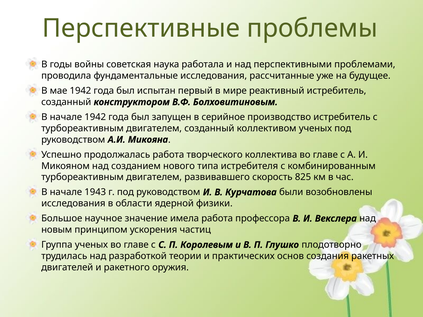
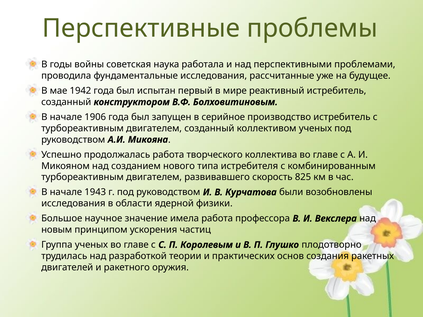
начале 1942: 1942 -> 1906 (95, 117)
